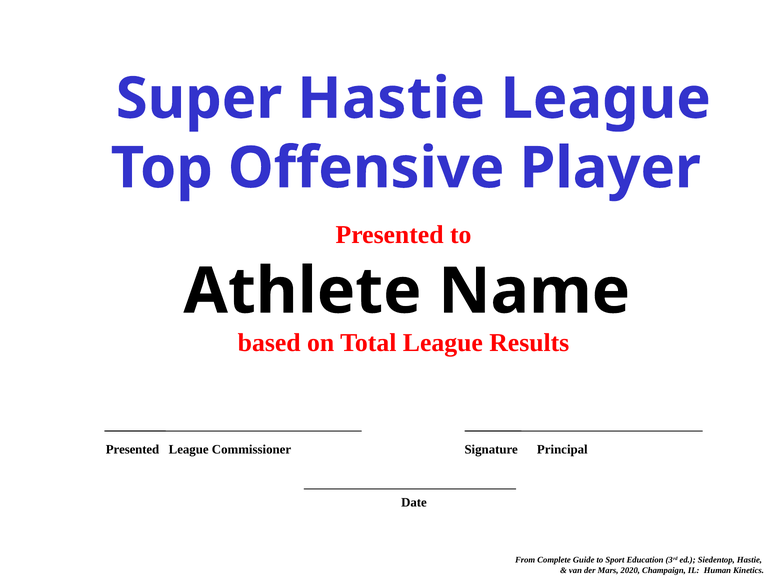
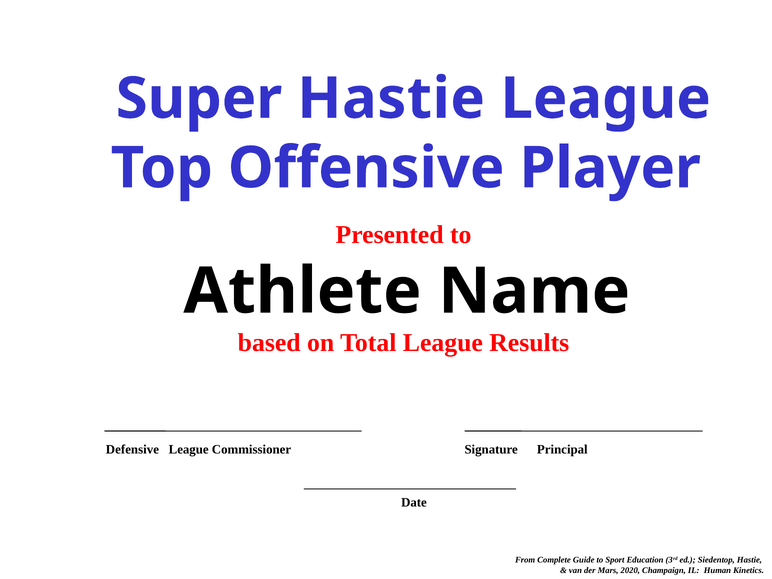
Presented: Presented -> Defensive (132, 450)
